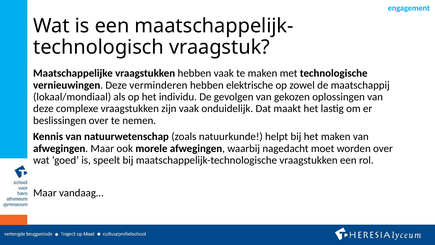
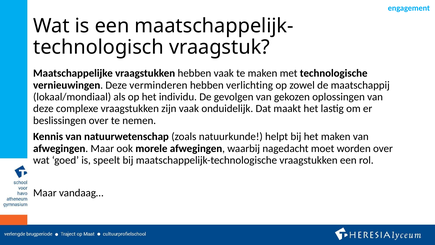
elektrische: elektrische -> verlichting (250, 85)
